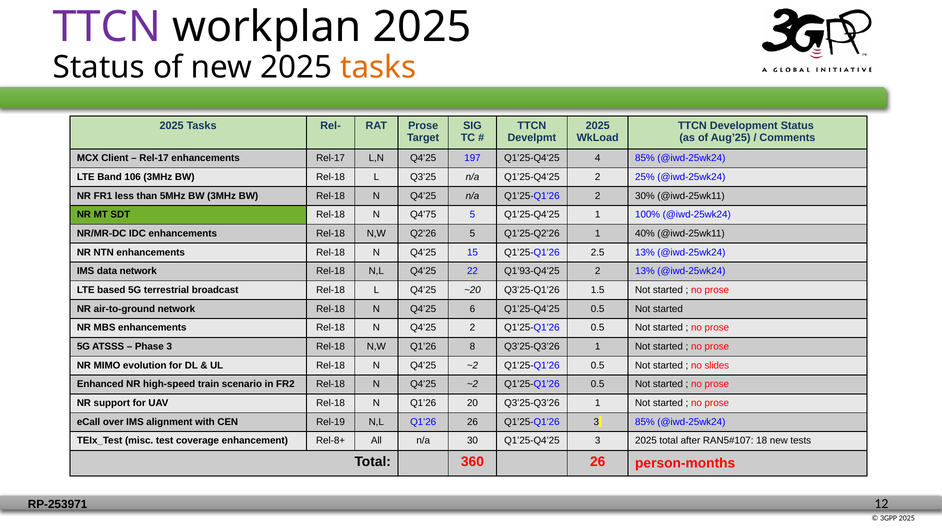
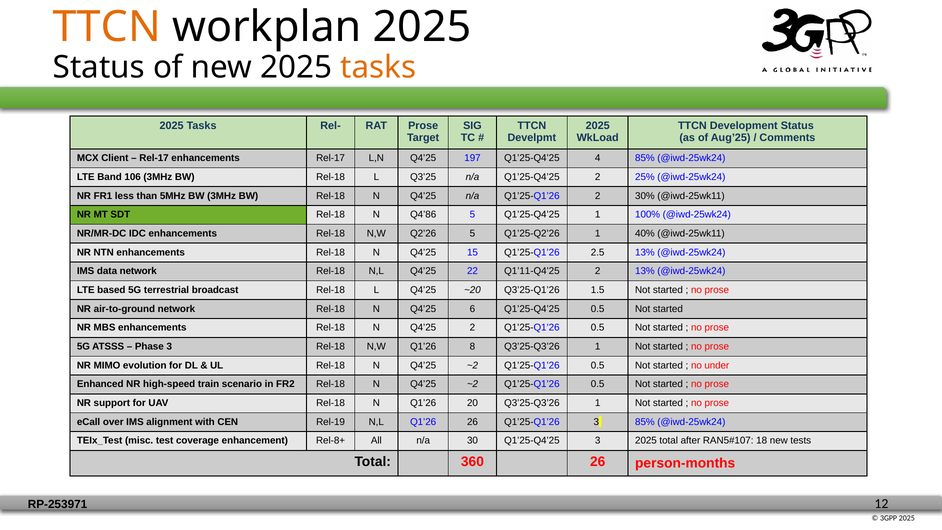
TTCN colour: purple -> orange (107, 27)
Q4’75: Q4’75 -> Q4’86 (423, 215)
Q1’93-Q4’25: Q1’93-Q4’25 -> Q1’11-Q4’25 (532, 271)
slides: slides -> under (717, 365)
